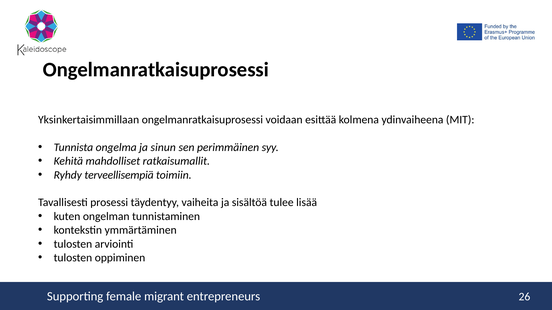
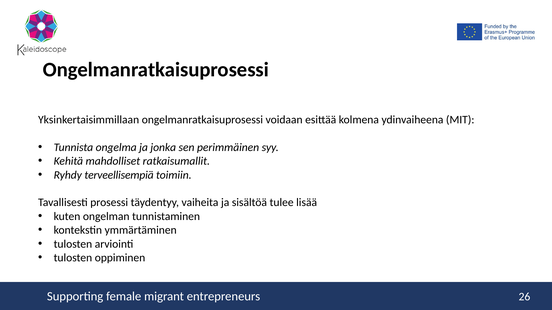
sinun: sinun -> jonka (163, 148)
